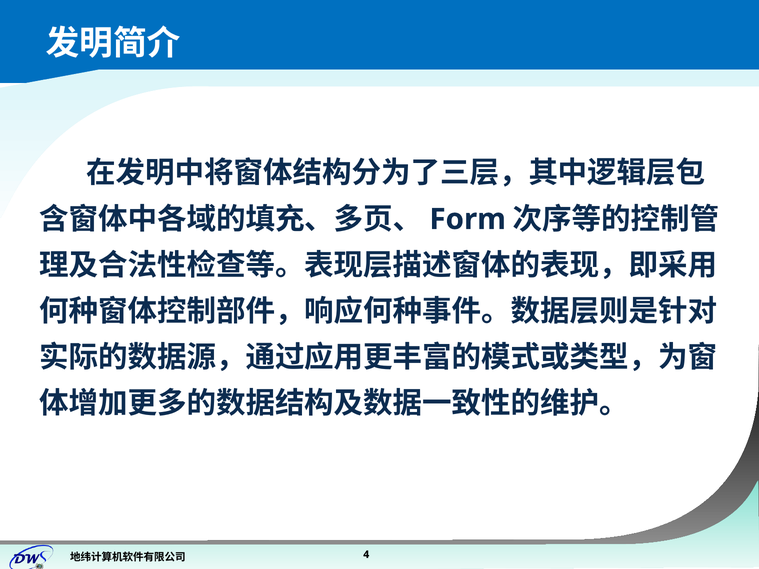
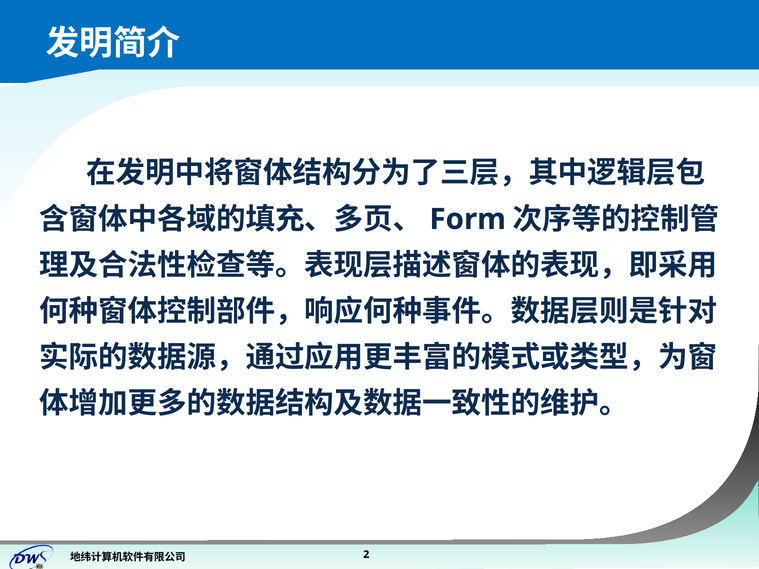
4: 4 -> 2 (366, 555)
